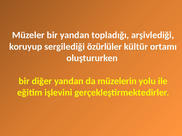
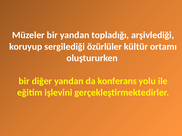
müzelerin: müzelerin -> konferans (117, 81)
